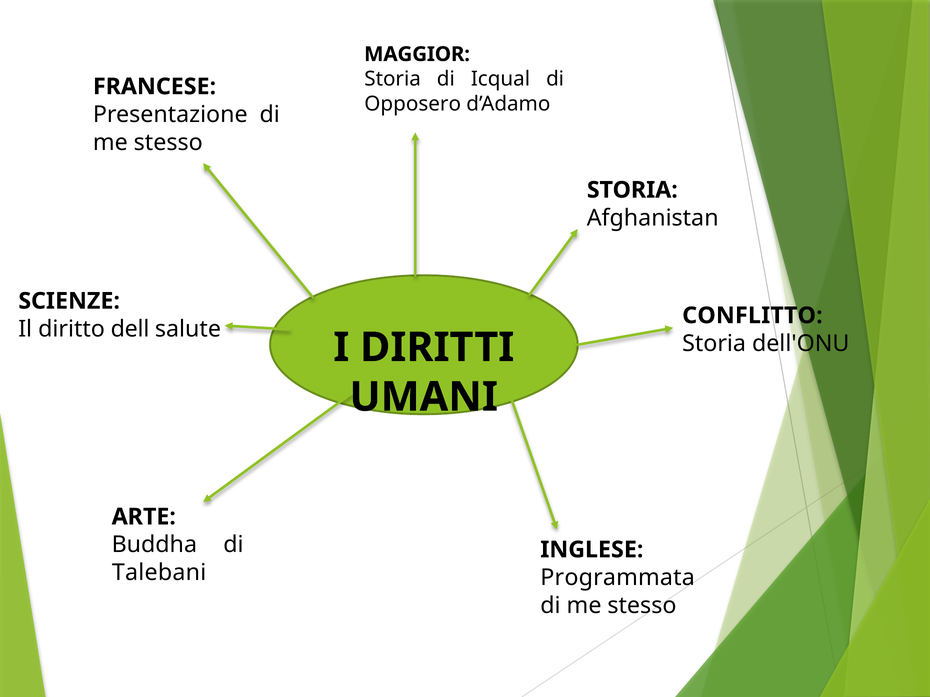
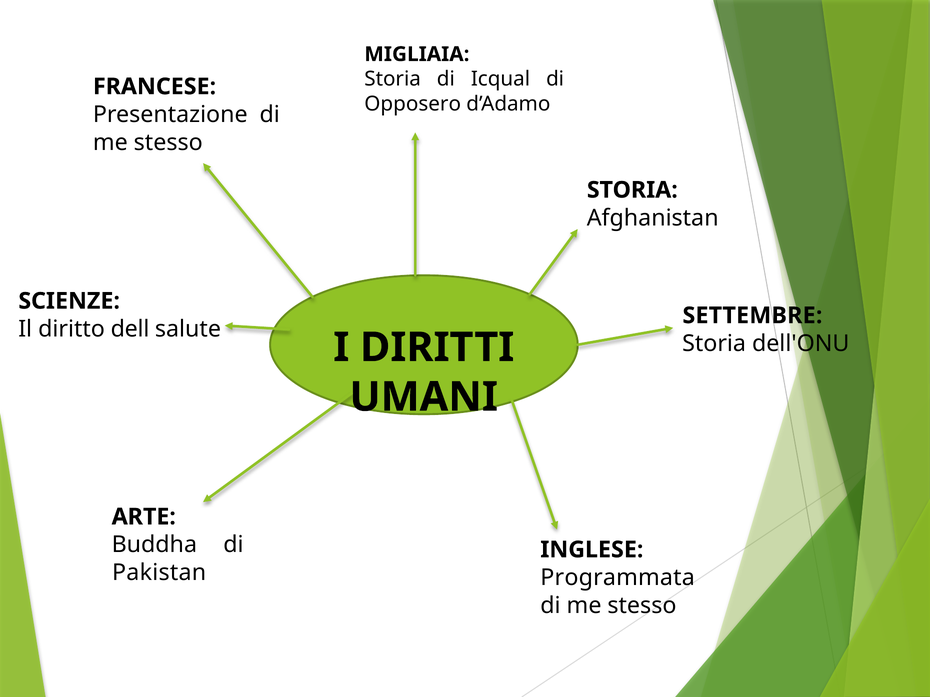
MAGGIOR: MAGGIOR -> MIGLIAIA (417, 54)
CONFLITTO: CONFLITTO -> SETTEMBRE (752, 316)
Talebani: Talebani -> Pakistan (159, 573)
